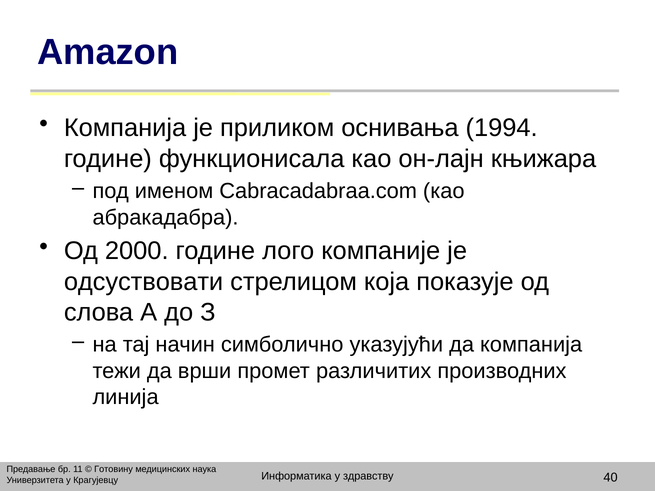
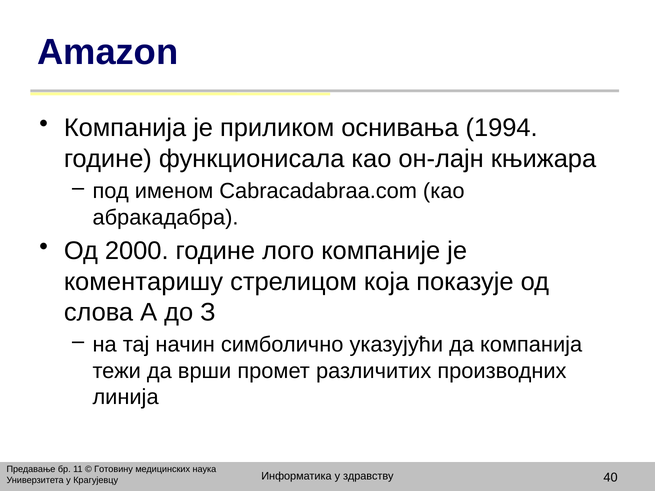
одсуствовати: одсуствовати -> коментаришу (143, 282)
